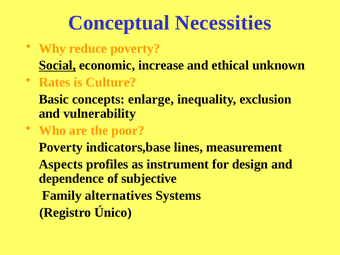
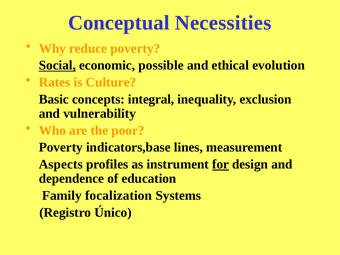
increase: increase -> possible (161, 65)
unknown: unknown -> evolution (279, 65)
enlarge: enlarge -> integral (151, 99)
for underline: none -> present (221, 164)
subjective: subjective -> education (149, 179)
alternatives: alternatives -> focalization (119, 196)
